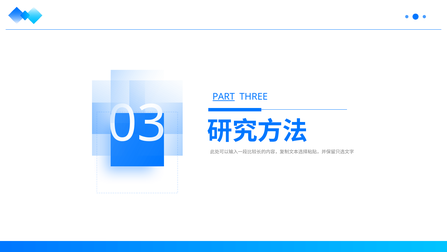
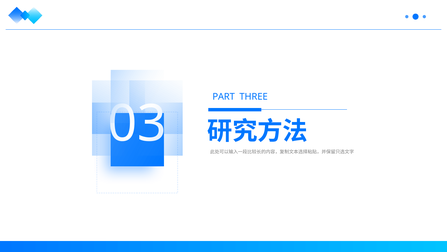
PART underline: present -> none (224, 96)
